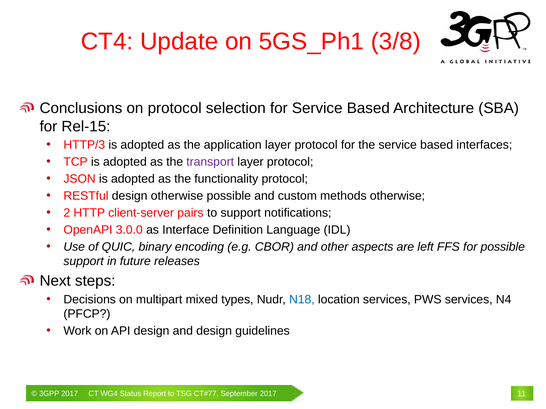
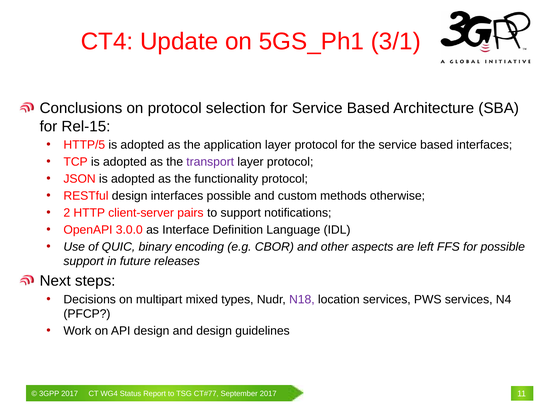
3/8: 3/8 -> 3/1 (396, 41)
HTTP/3: HTTP/3 -> HTTP/5 (84, 145)
design otherwise: otherwise -> interfaces (177, 196)
N18 colour: blue -> purple (302, 300)
